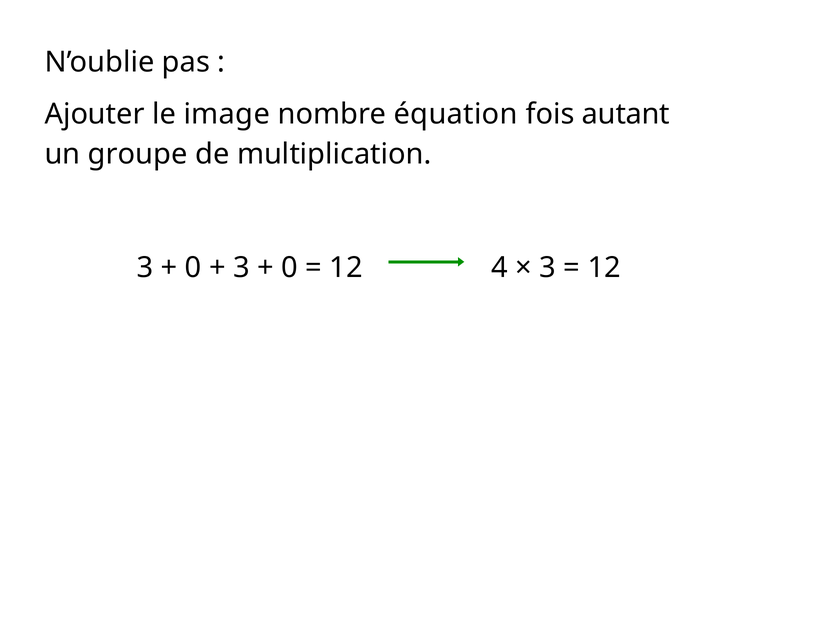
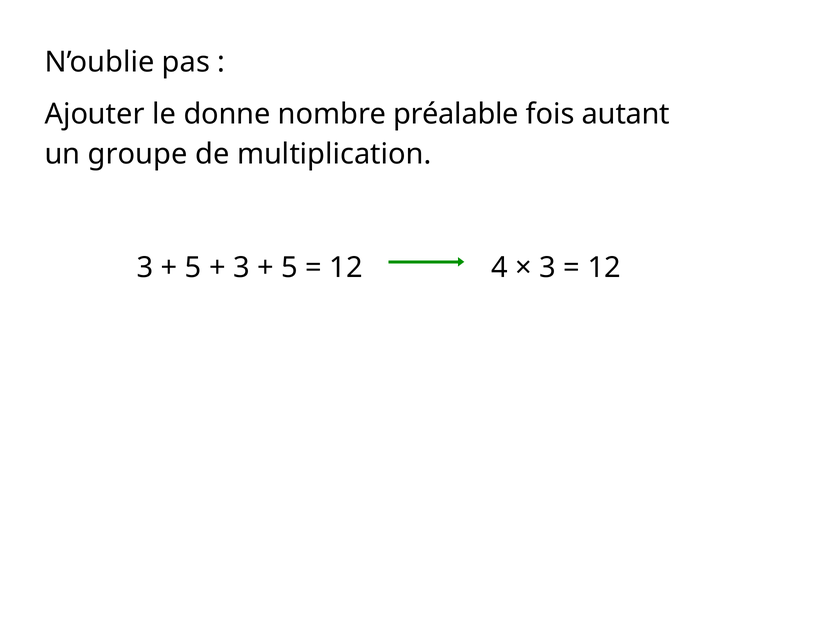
image: image -> donne (227, 114)
équation: équation -> préalable (456, 114)
0: 0 -> 5 (193, 267)
0: 0 -> 5 (290, 267)
